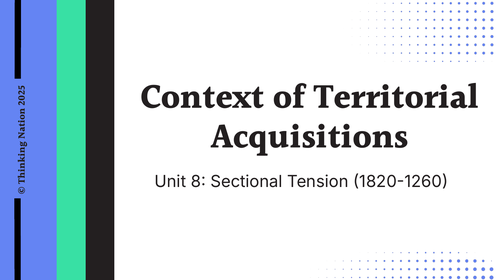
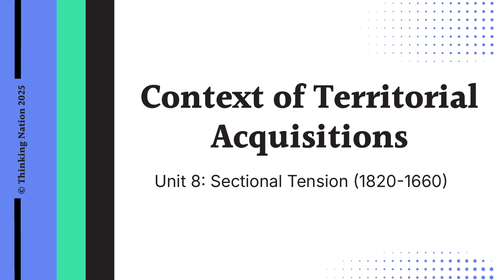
1820-1260: 1820-1260 -> 1820-1660 (401, 181)
